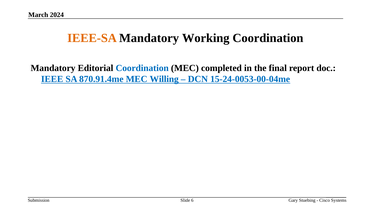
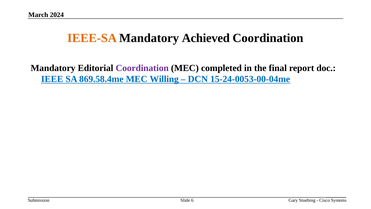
Working: Working -> Achieved (206, 38)
Coordination colour: blue -> purple (142, 68)
870.91.4me: 870.91.4me -> 869.58.4me (101, 79)
